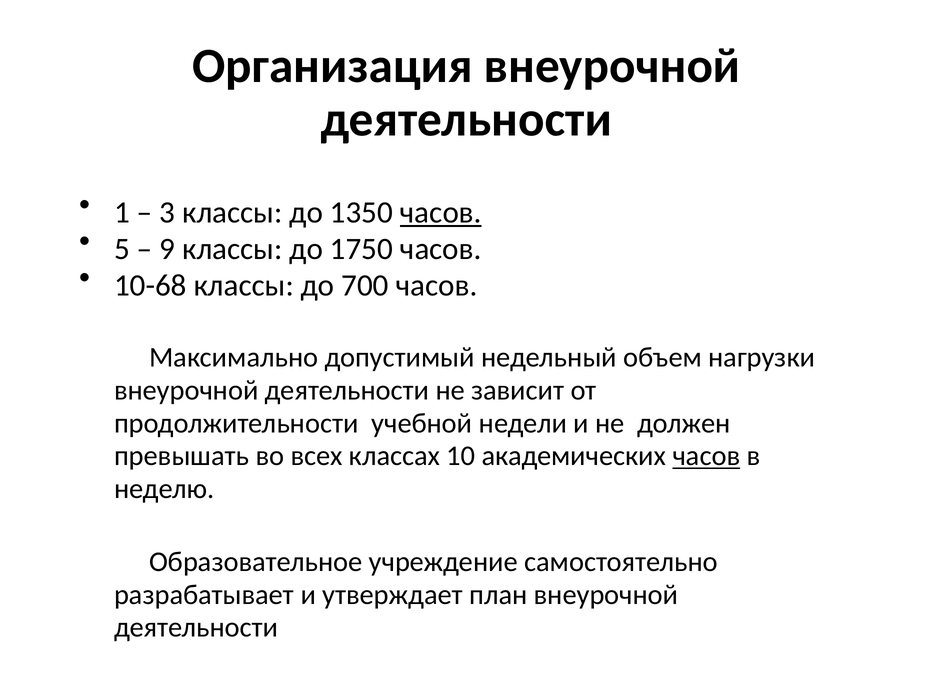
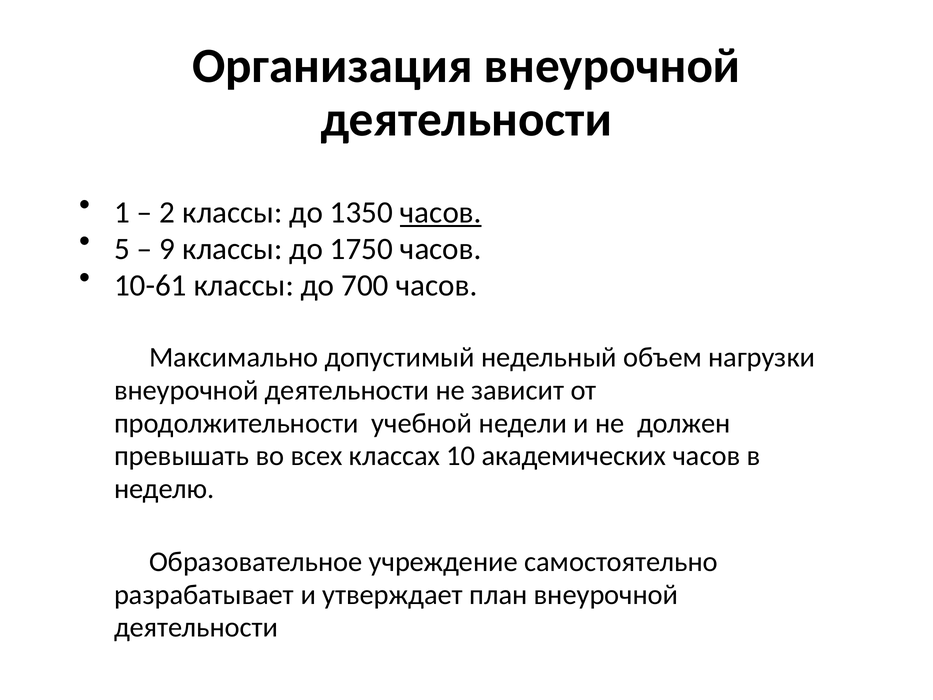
3: 3 -> 2 (167, 213)
10-68: 10-68 -> 10-61 (150, 285)
часов underline: present -> none (706, 456)
